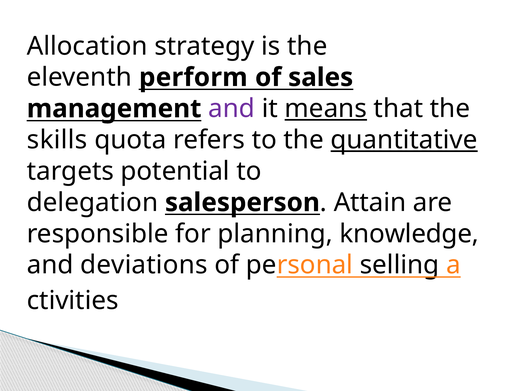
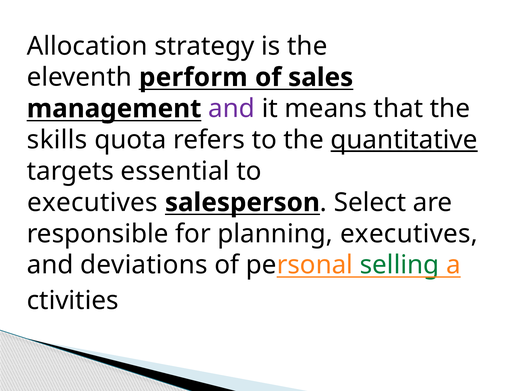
means underline: present -> none (326, 109)
potential: potential -> essential (175, 171)
delegation: delegation -> executives (92, 202)
Attain: Attain -> Select (370, 202)
planning knowledge: knowledge -> executives (409, 234)
selling colour: black -> green (400, 265)
